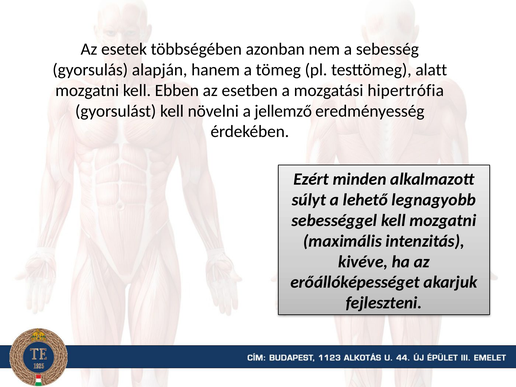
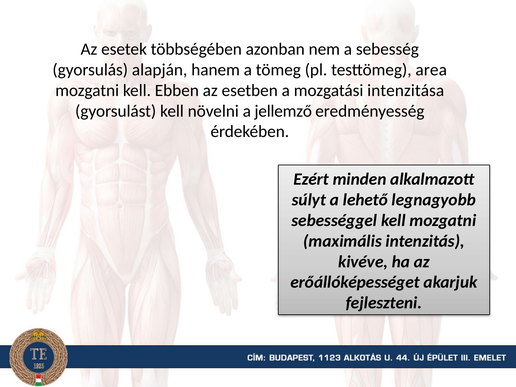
alatt: alatt -> area (431, 70)
hipertrófia: hipertrófia -> intenzitása (406, 90)
